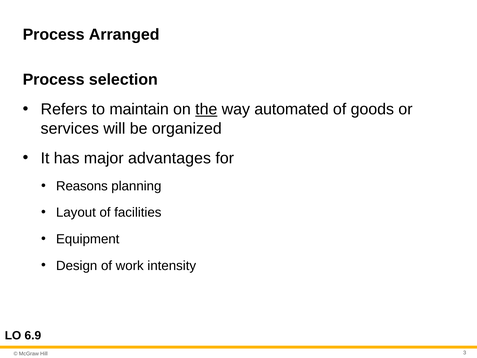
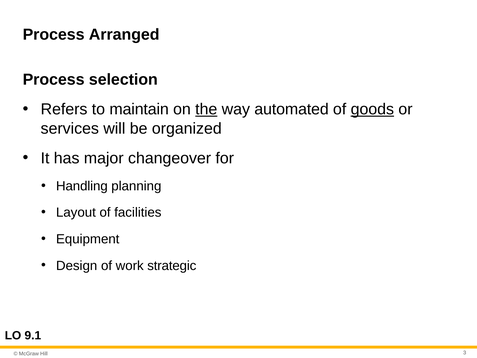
goods underline: none -> present (372, 109)
advantages: advantages -> changeover (170, 158)
Reasons: Reasons -> Handling (82, 186)
intensity: intensity -> strategic (172, 265)
6.9: 6.9 -> 9.1 (33, 335)
